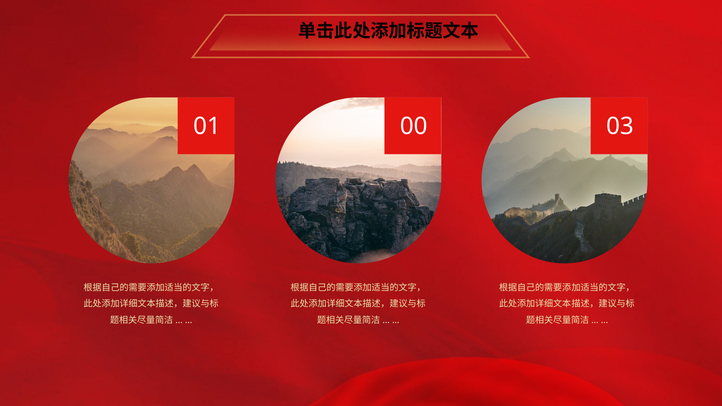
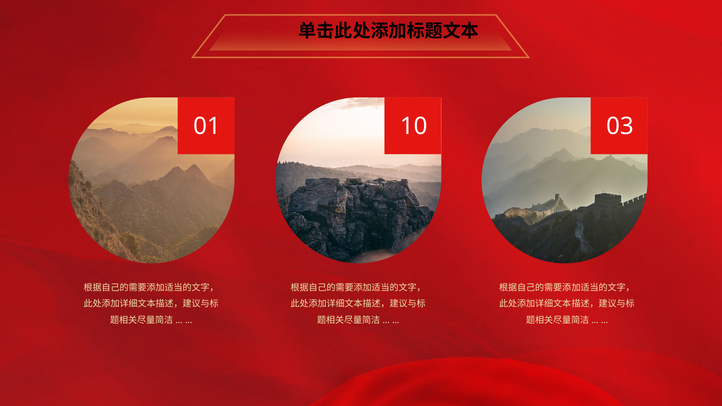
00: 00 -> 10 (414, 126)
